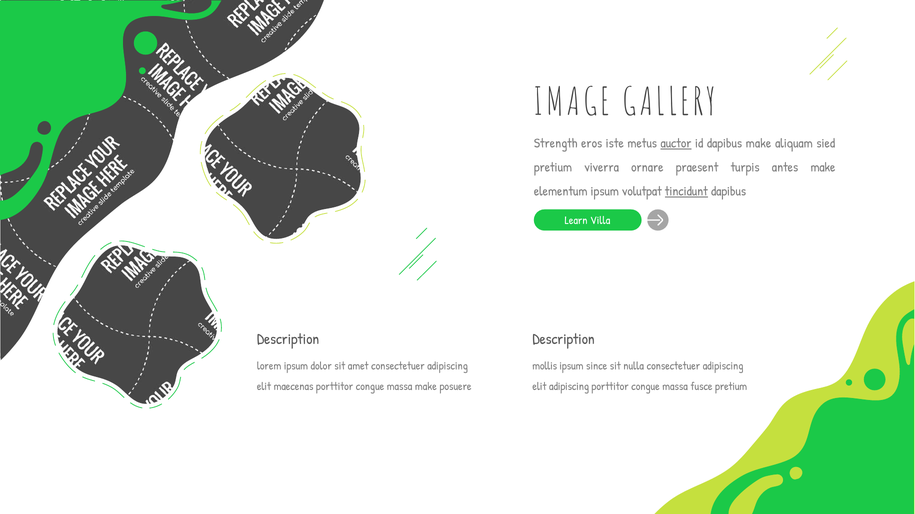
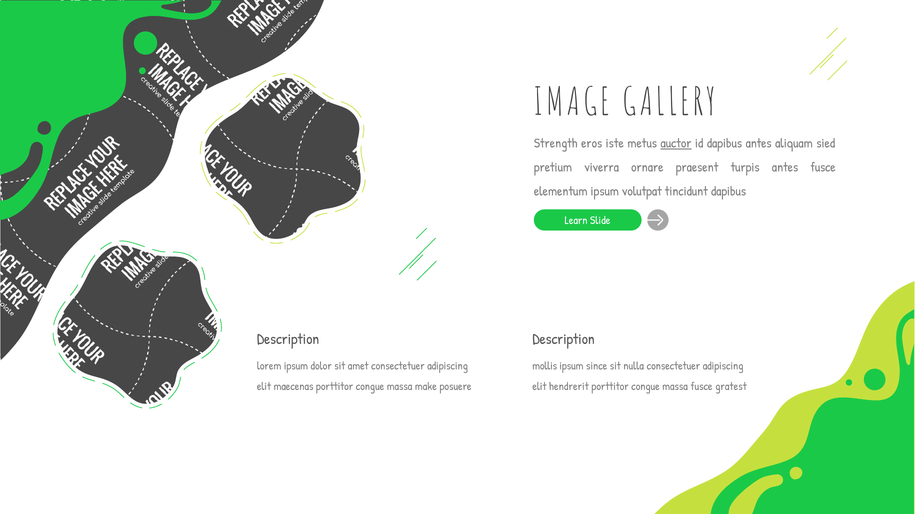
dapibus make: make -> antes (759, 143)
antes make: make -> fusce (823, 167)
tincidunt underline: present -> none (686, 191)
Villa: Villa -> Slide (600, 221)
elit adipiscing: adipiscing -> hendrerit (569, 387)
fusce pretium: pretium -> gratest (731, 387)
